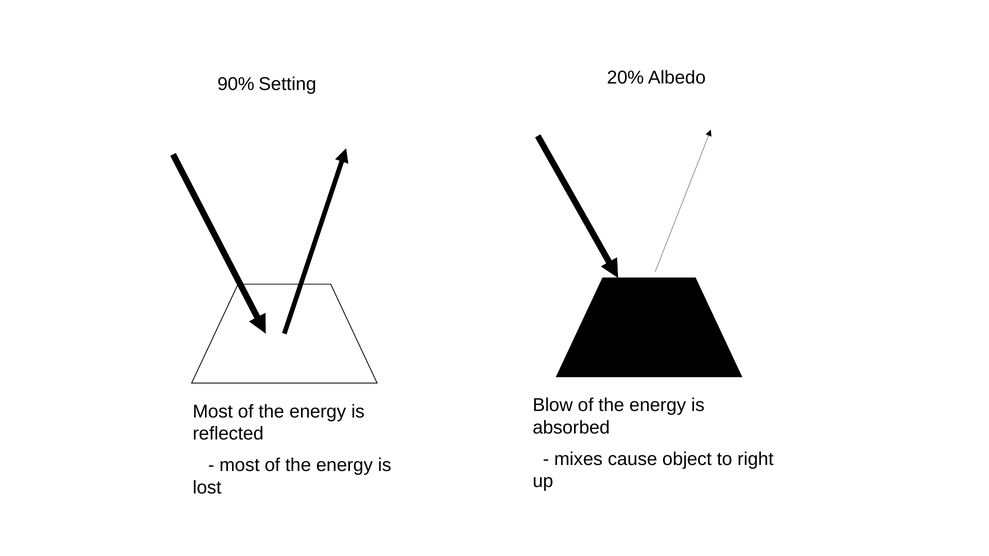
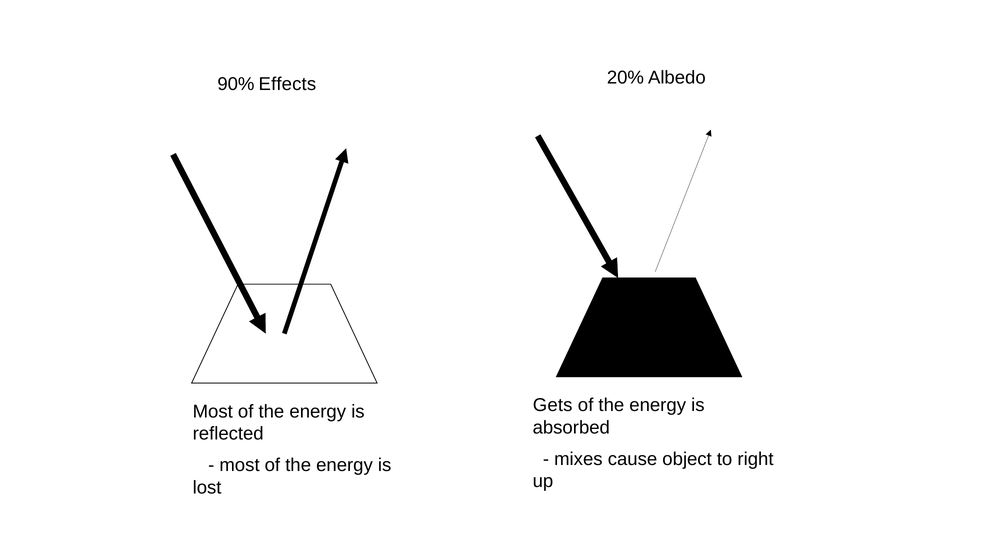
Setting: Setting -> Effects (287, 84)
Blow: Blow -> Gets (553, 405)
